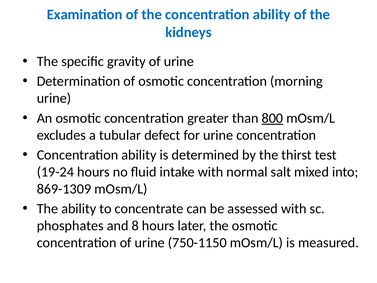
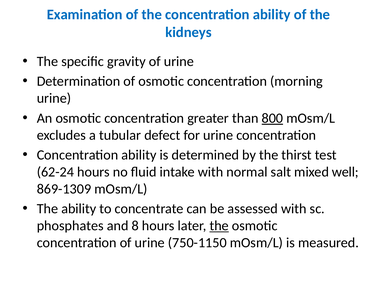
19-24: 19-24 -> 62-24 (55, 172)
into: into -> well (345, 172)
the underline: none -> present (219, 226)
